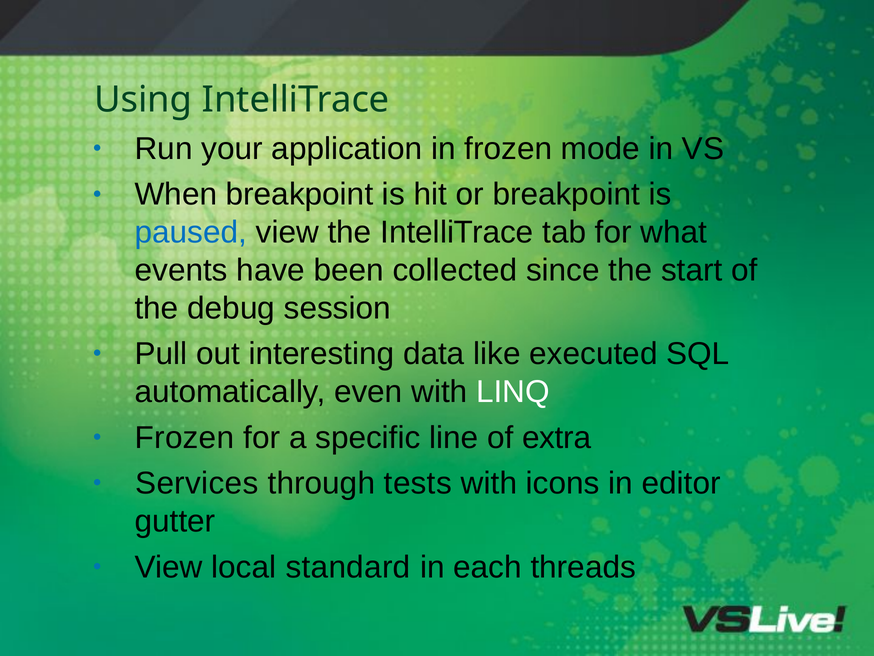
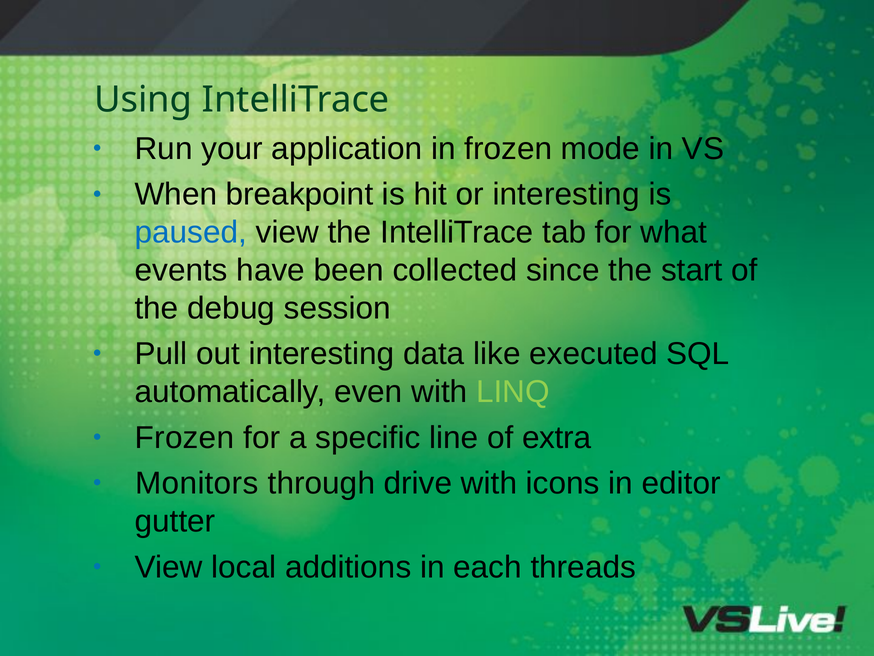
or breakpoint: breakpoint -> interesting (566, 194)
LINQ colour: white -> light green (513, 392)
Services: Services -> Monitors (197, 483)
tests: tests -> drive (418, 483)
standard: standard -> additions (348, 567)
